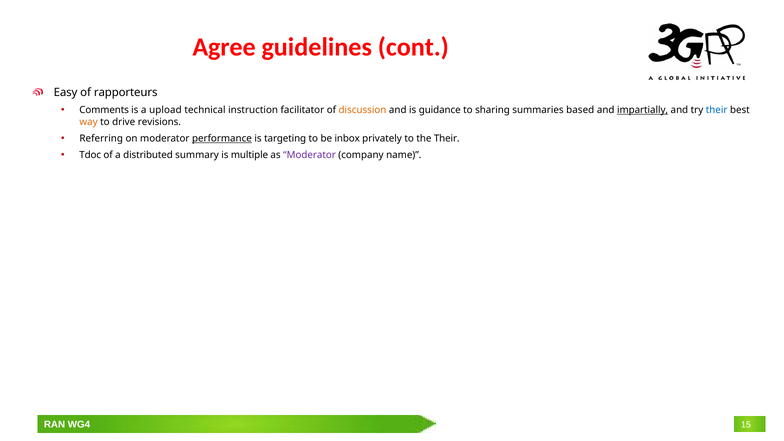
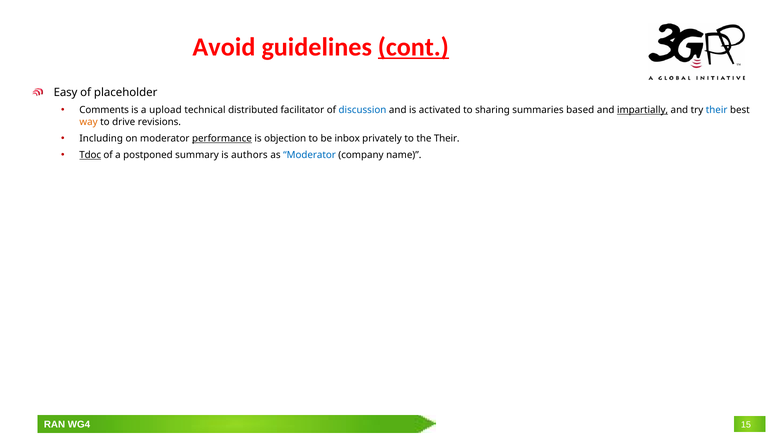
Agree: Agree -> Avoid (224, 47)
cont underline: none -> present (413, 47)
rapporteurs: rapporteurs -> placeholder (126, 92)
instruction: instruction -> distributed (253, 110)
discussion colour: orange -> blue (363, 110)
guidance: guidance -> activated (440, 110)
Referring: Referring -> Including (101, 138)
targeting: targeting -> objection (285, 138)
Tdoc underline: none -> present (90, 155)
distributed: distributed -> postponed (148, 155)
multiple: multiple -> authors (249, 155)
Moderator colour: purple -> blue (310, 155)
